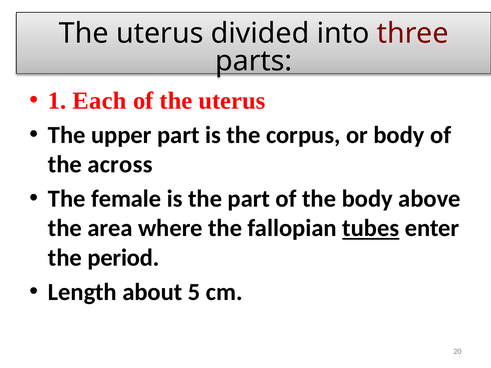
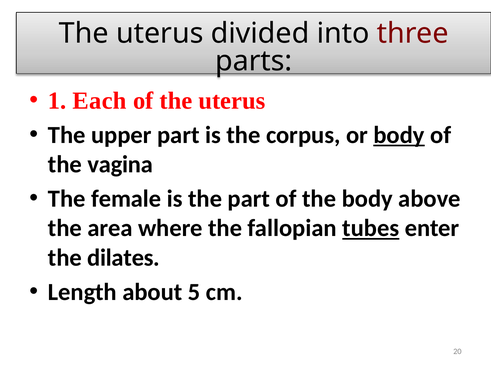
body underline: none -> present (399, 135)
across: across -> vagina (120, 165)
period: period -> dilates (123, 258)
